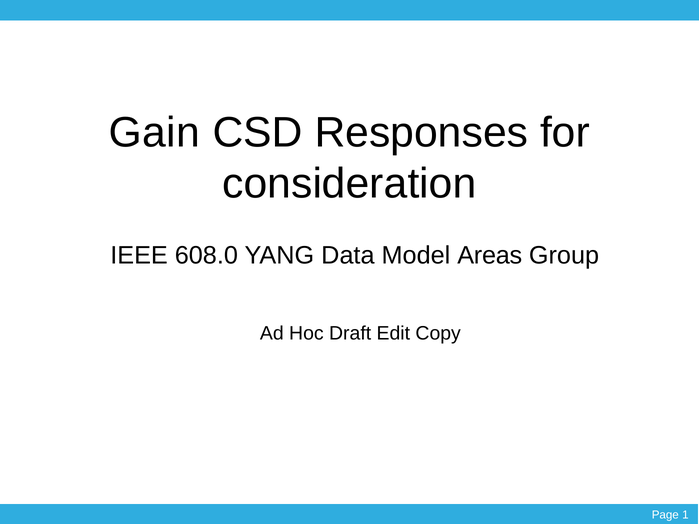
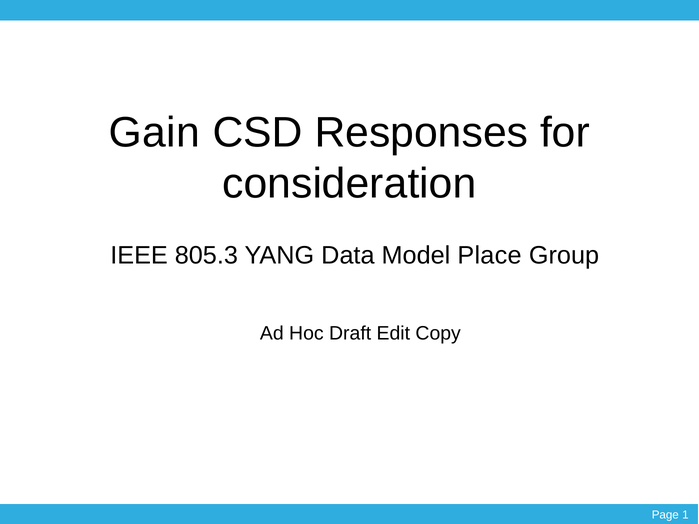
608.0: 608.0 -> 805.3 (206, 255)
Areas: Areas -> Place (489, 255)
